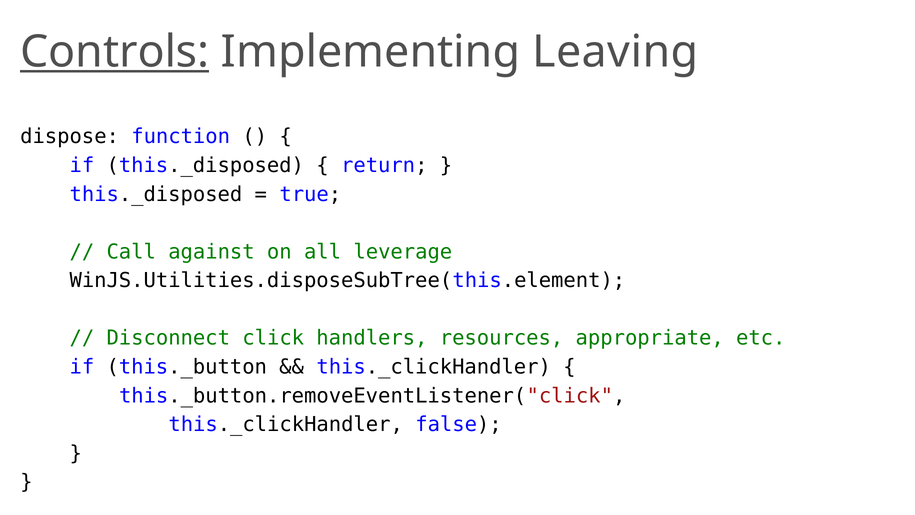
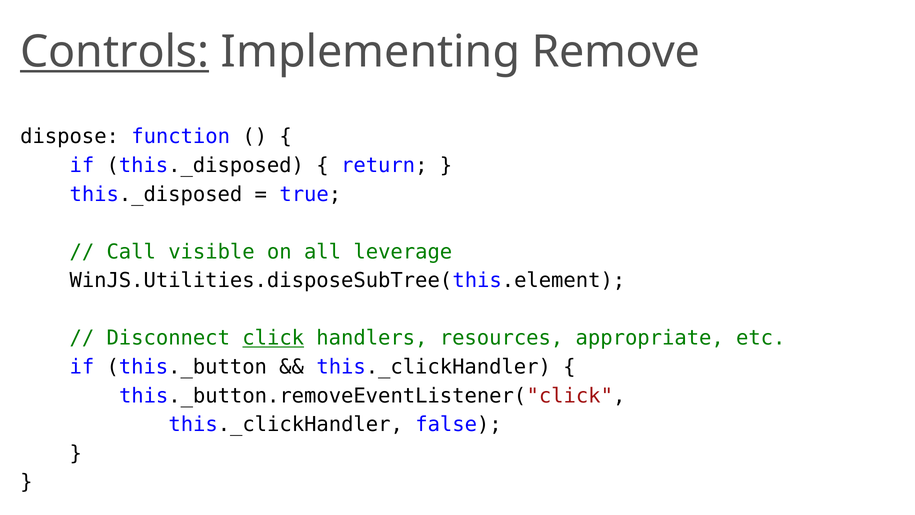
Leaving: Leaving -> Remove (616, 52)
against: against -> visible (211, 252)
click underline: none -> present (273, 338)
